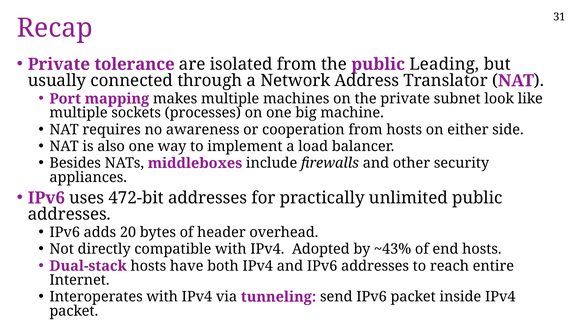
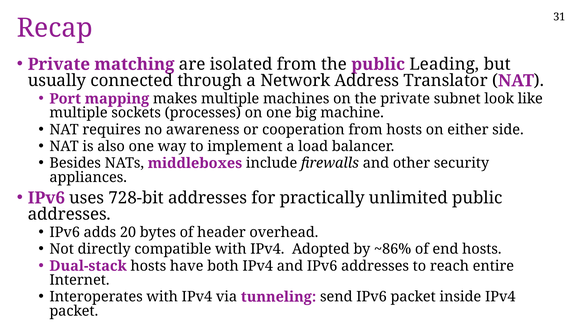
tolerance: tolerance -> matching (134, 64)
472-bit: 472-bit -> 728-bit (136, 198)
~43%: ~43% -> ~86% (393, 249)
